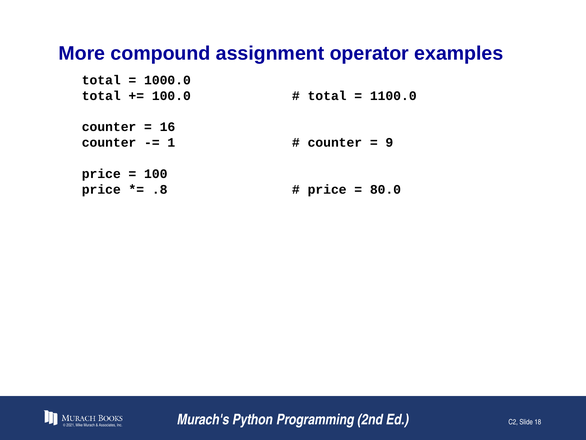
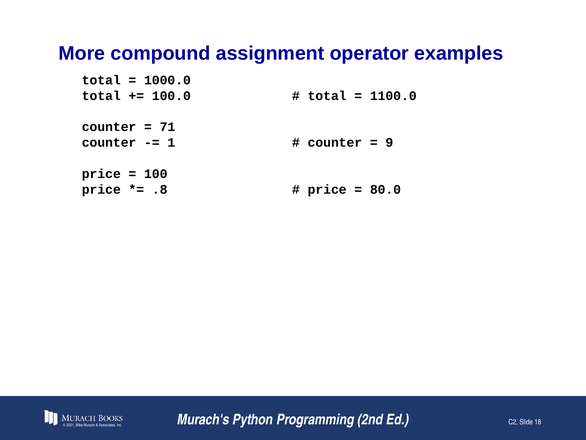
16: 16 -> 71 (167, 127)
